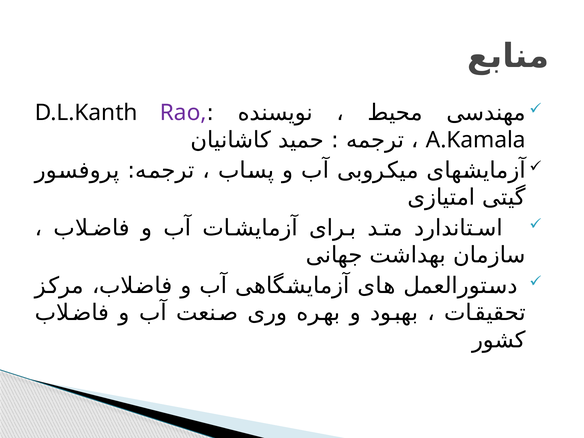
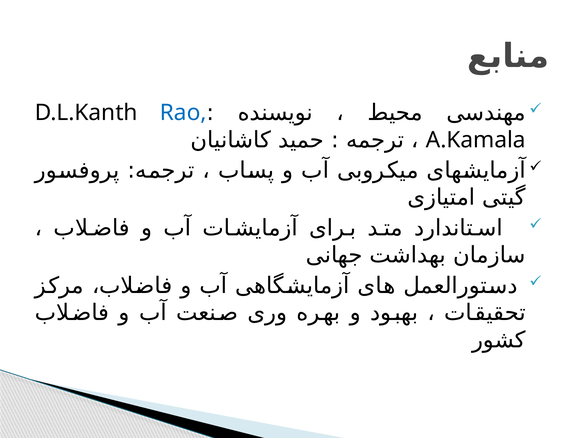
Rao colour: purple -> blue (183, 113)
